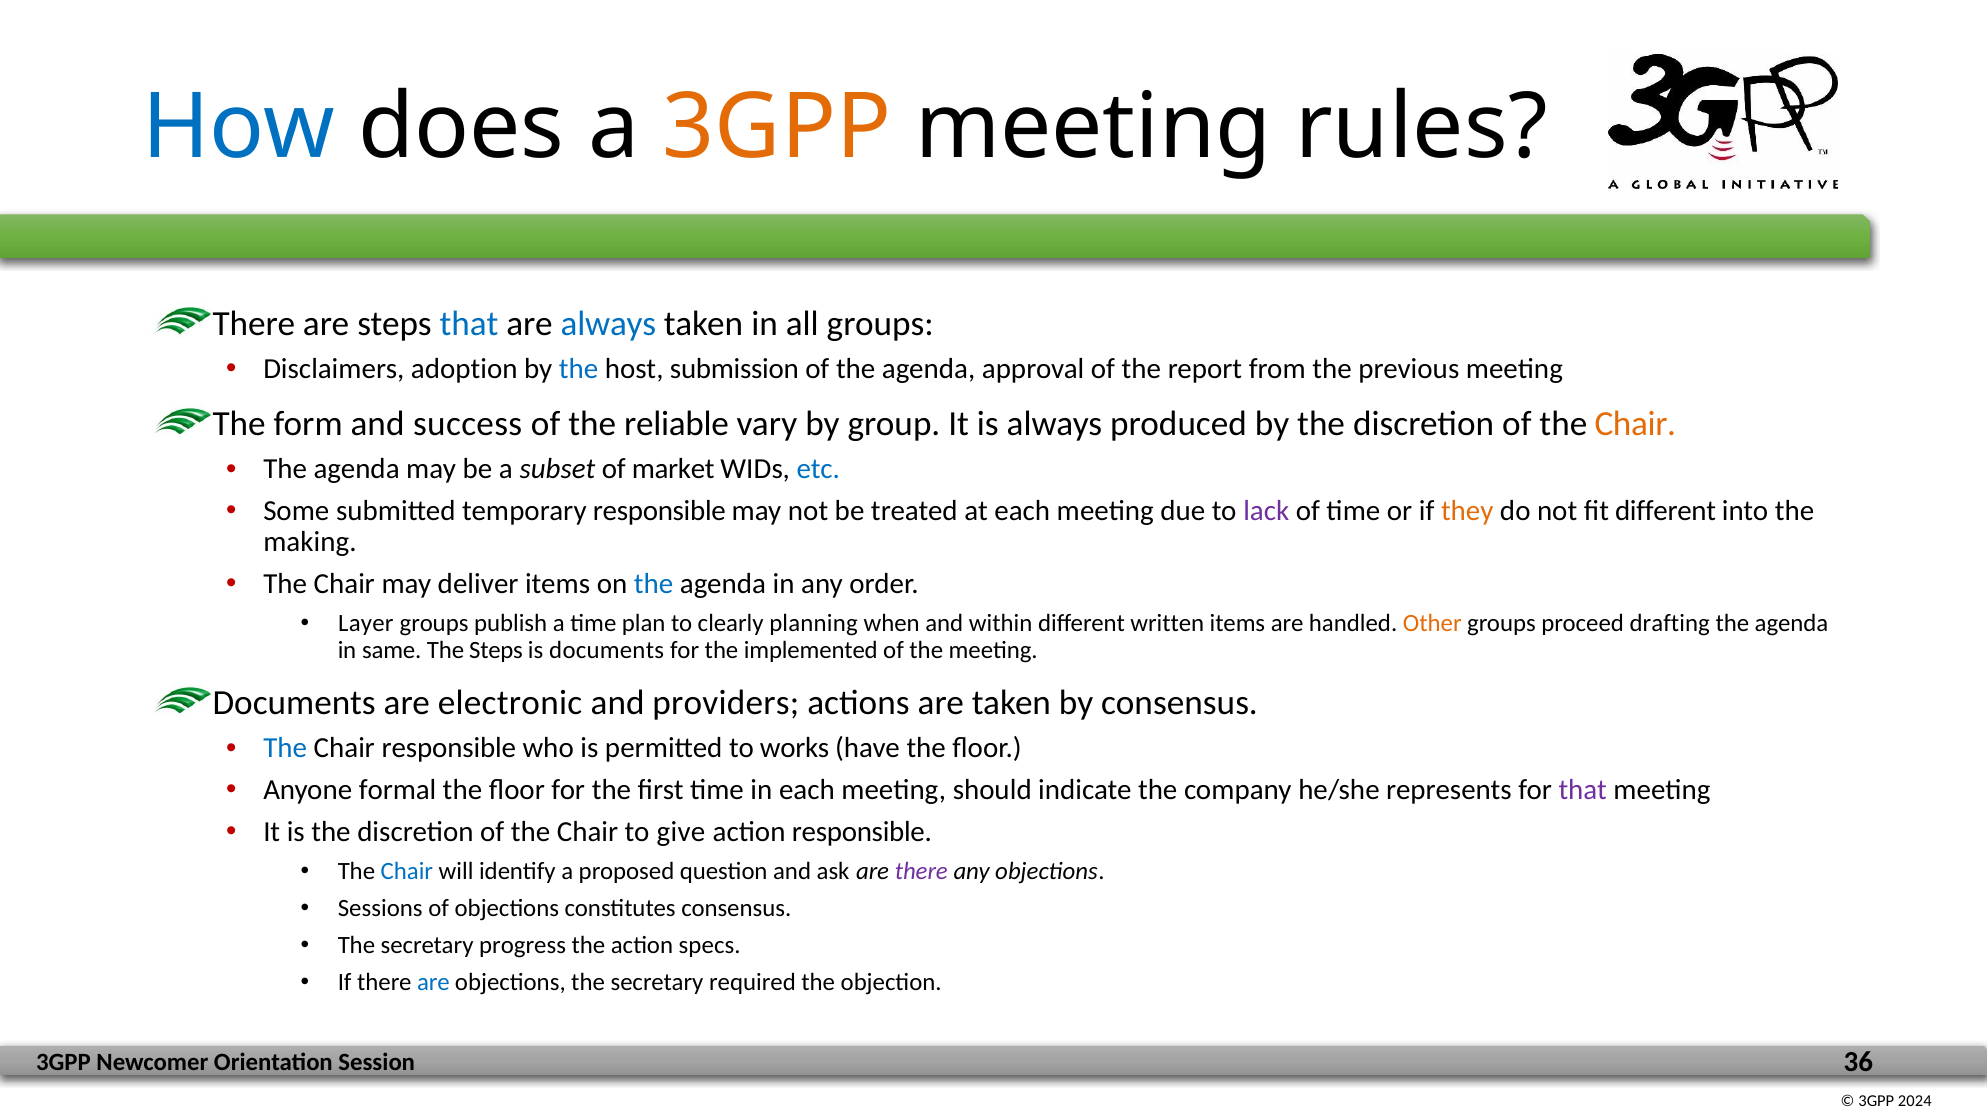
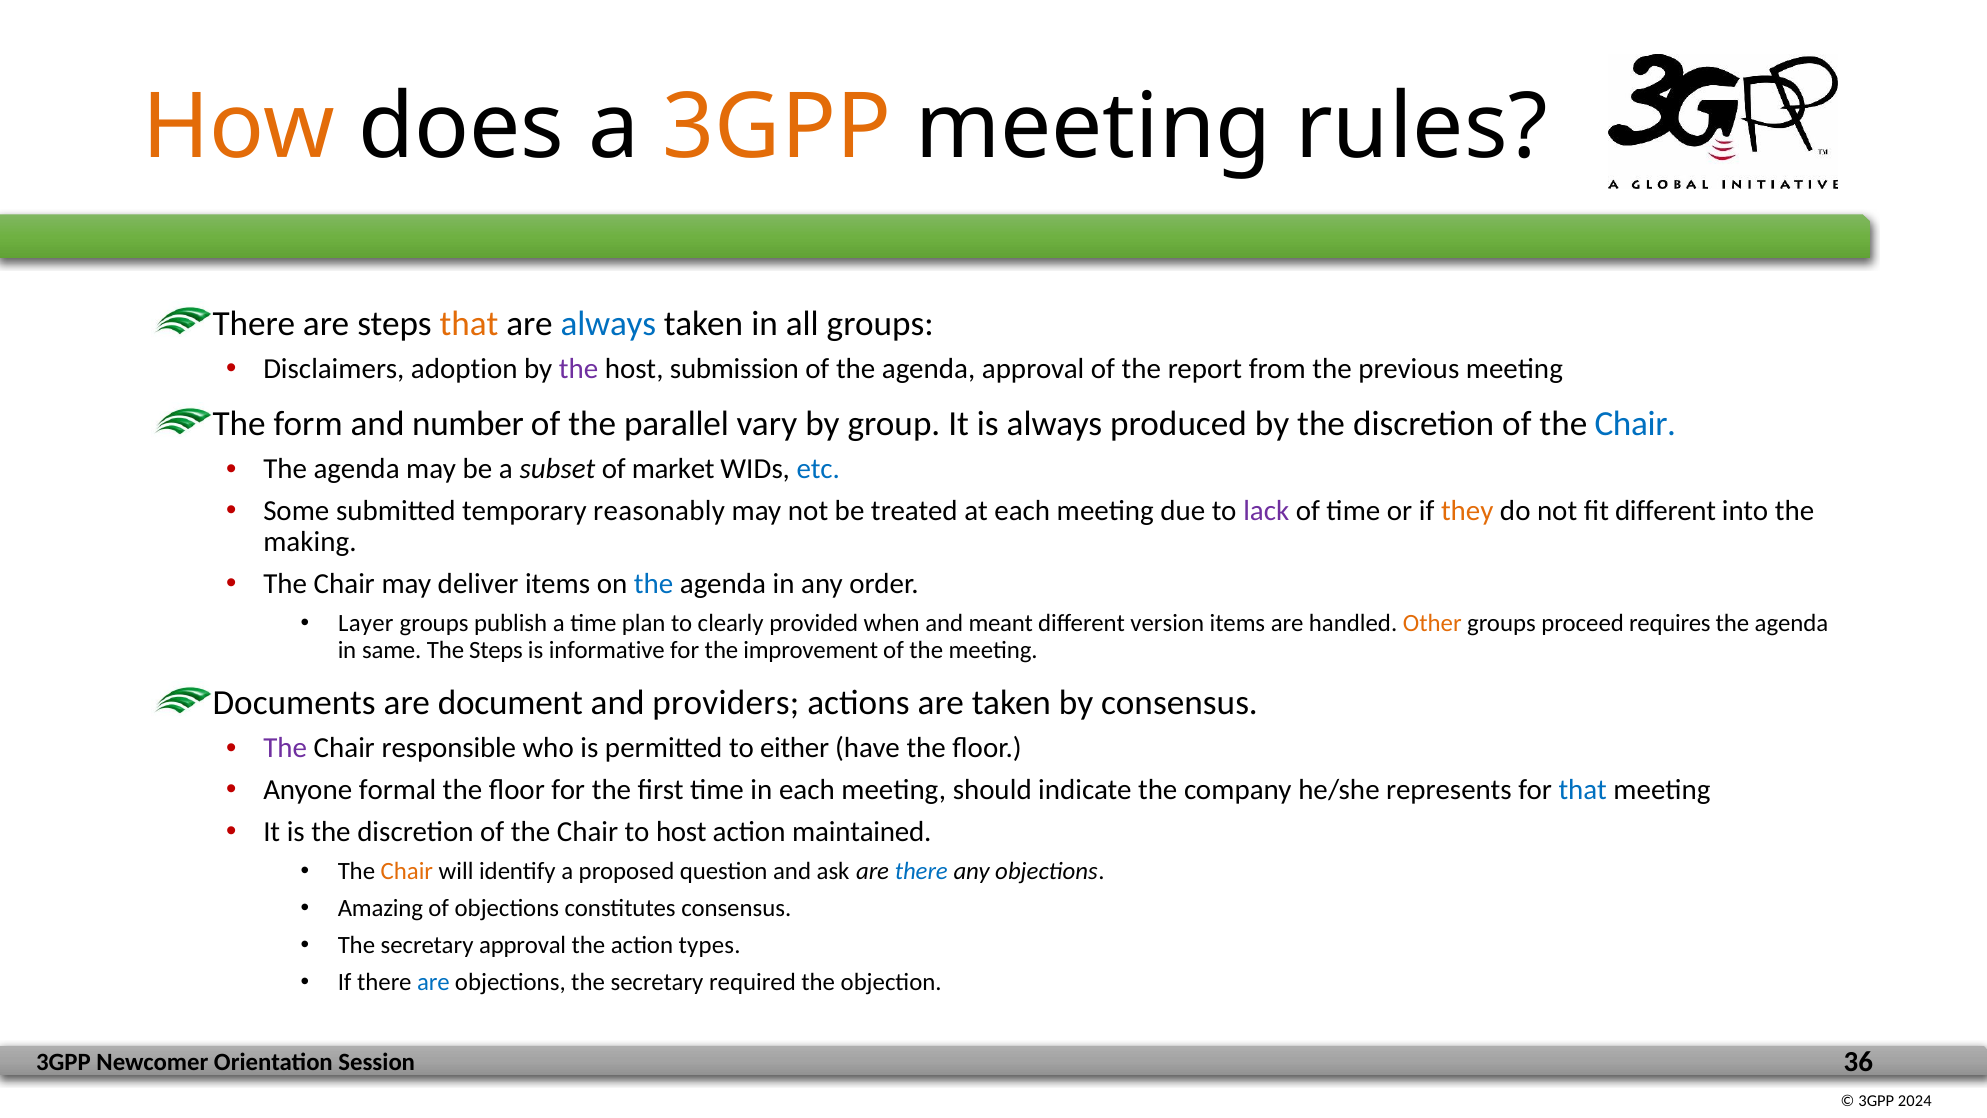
How colour: blue -> orange (239, 127)
that colour: blue -> orange (469, 324)
the colour: blue -> purple (579, 369)
success: success -> number (468, 424)
reliable: reliable -> parallel (677, 424)
Chair colour: orange -> blue (1635, 424)
temporary responsible: responsible -> reasonably (659, 511)
planning: planning -> provided (814, 623)
within: within -> meant (1001, 623)
written: written -> version (1167, 623)
drafting: drafting -> requires (1670, 623)
is documents: documents -> informative (607, 650)
implemented: implemented -> improvement (811, 650)
electronic: electronic -> document (510, 703)
The colour: blue -> purple (285, 748)
works: works -> either (795, 748)
that colour: purple -> blue (1583, 790)
to give: give -> host (681, 831)
action responsible: responsible -> maintained (862, 831)
Chair colour: blue -> orange (407, 871)
there colour: purple -> blue (921, 871)
Sessions: Sessions -> Amazing (380, 908)
secretary progress: progress -> approval (523, 945)
specs: specs -> types (710, 945)
